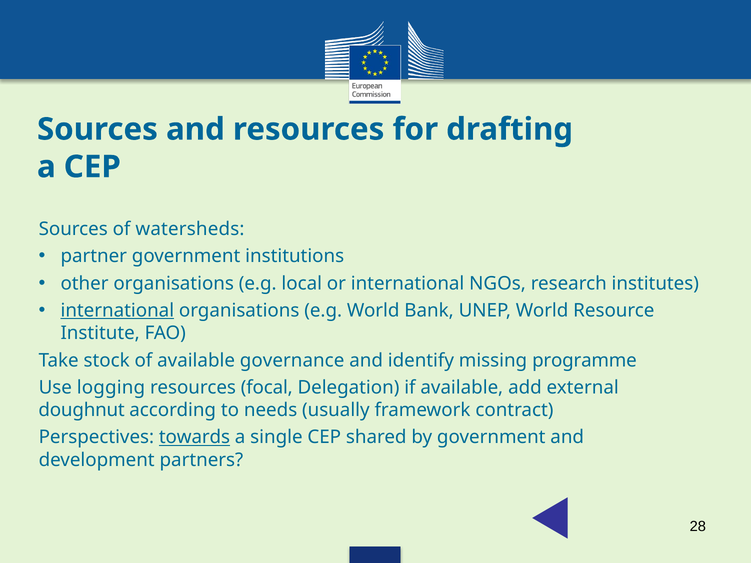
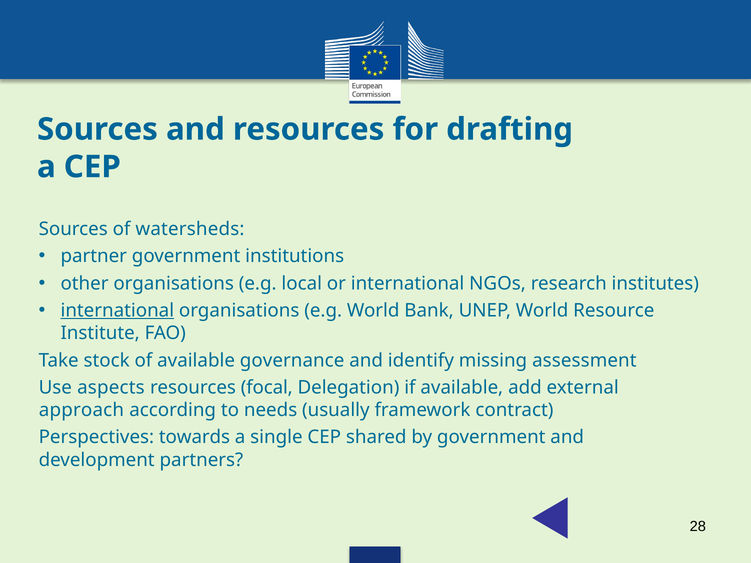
programme: programme -> assessment (584, 360)
logging: logging -> aspects (111, 388)
doughnut: doughnut -> approach (81, 410)
towards underline: present -> none (194, 437)
